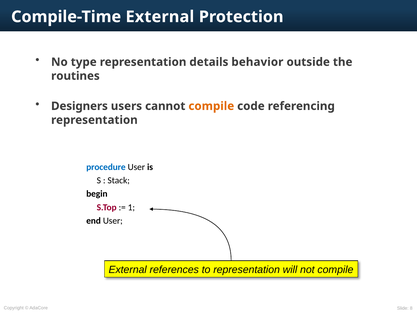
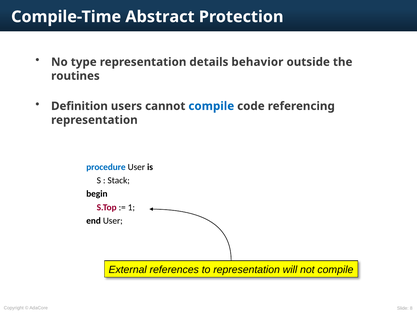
Compile-Time External: External -> Abstract (160, 17)
Designers: Designers -> Definition (79, 106)
compile colour: orange -> blue (211, 106)
